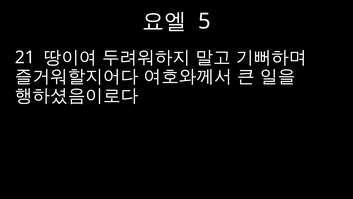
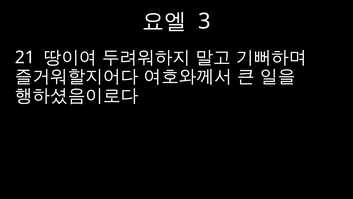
5: 5 -> 3 (204, 21)
